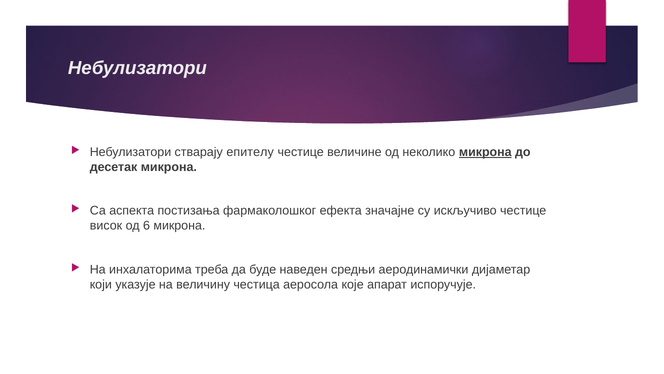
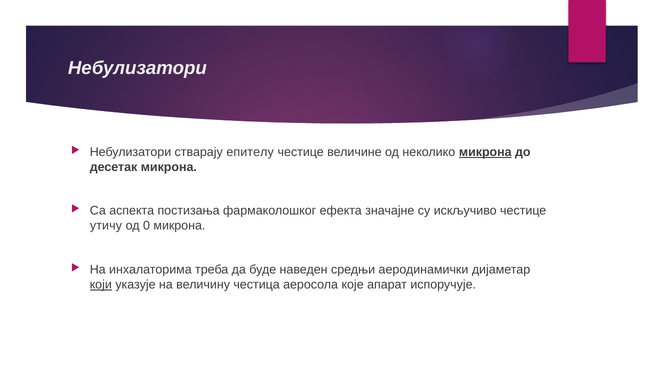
висок: висок -> утичу (106, 225)
6: 6 -> 0 (146, 225)
који underline: none -> present (101, 284)
